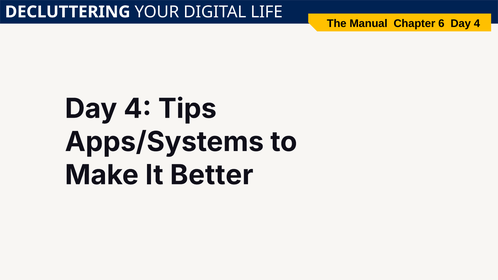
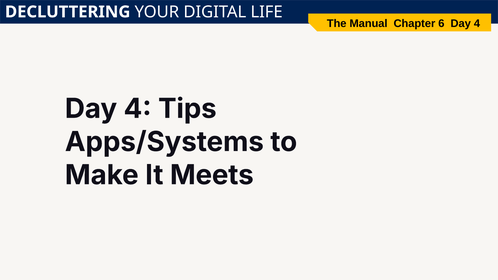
Better: Better -> Meets (212, 175)
